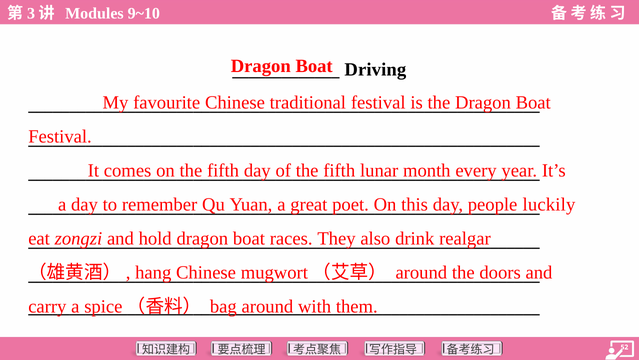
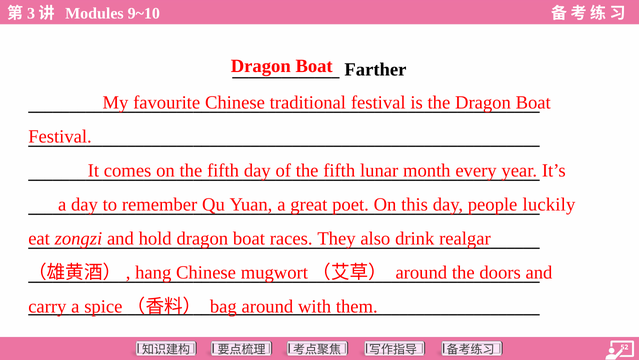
Driving: Driving -> Farther (375, 69)
